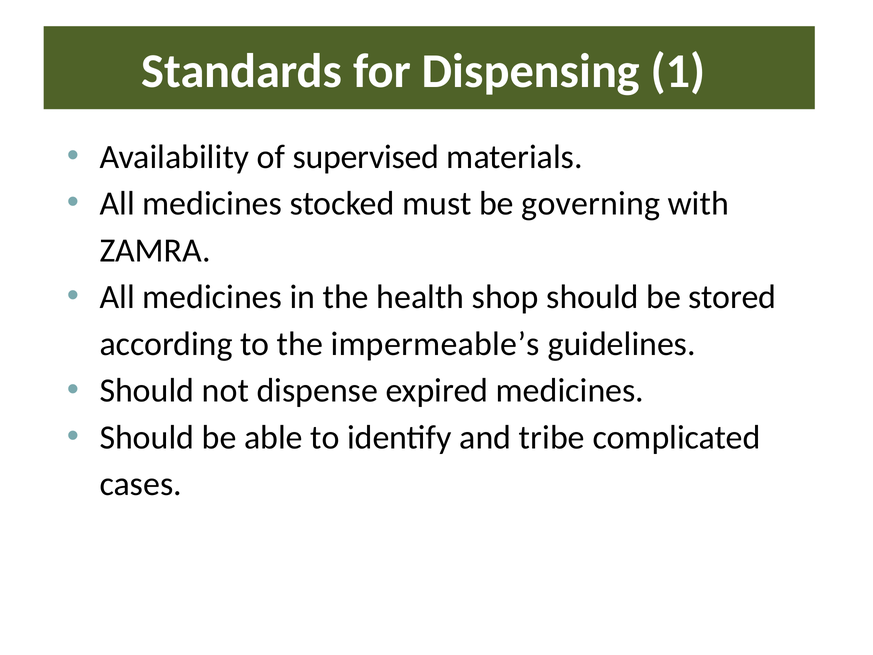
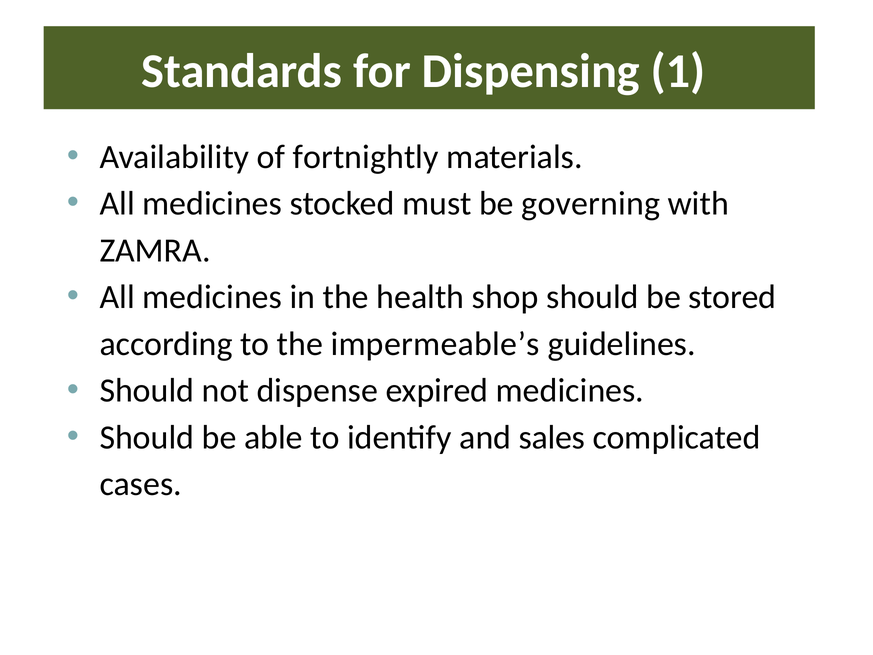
supervised: supervised -> fortnightly (366, 157)
tribe: tribe -> sales (552, 437)
